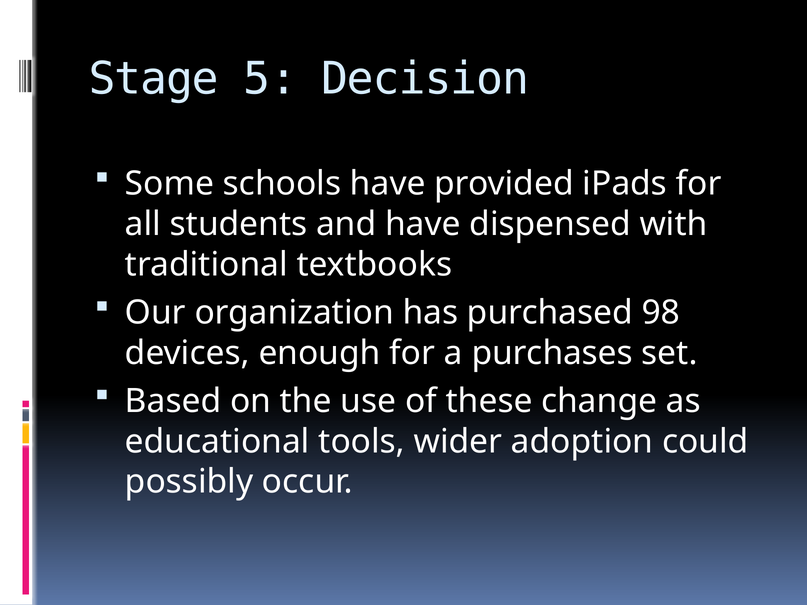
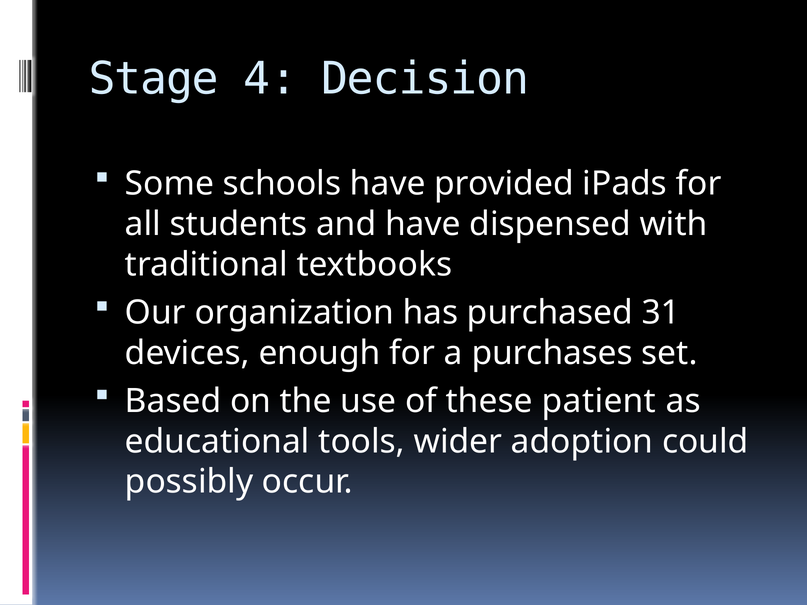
5: 5 -> 4 (270, 79)
98: 98 -> 31 (661, 313)
change: change -> patient (599, 401)
